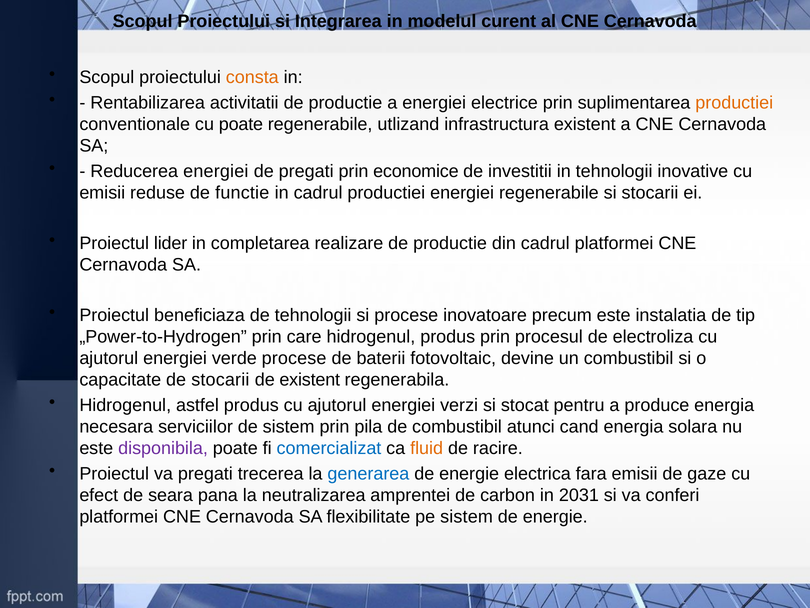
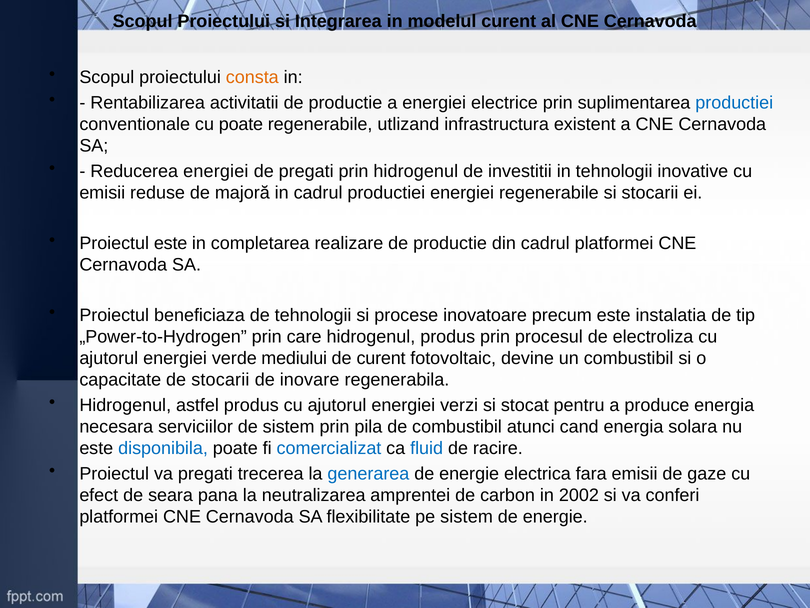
productiei colour: orange -> blue (734, 103)
prin economice: economice -> hidrogenul (416, 171)
functie: functie -> majoră (242, 193)
Proiectul lider: lider -> este (171, 243)
verde procese: procese -> mediului (294, 358)
de baterii: baterii -> curent (381, 358)
de existent: existent -> inovare (310, 380)
disponibila colour: purple -> blue (163, 448)
fluid colour: orange -> blue (427, 448)
2031: 2031 -> 2002 (579, 495)
